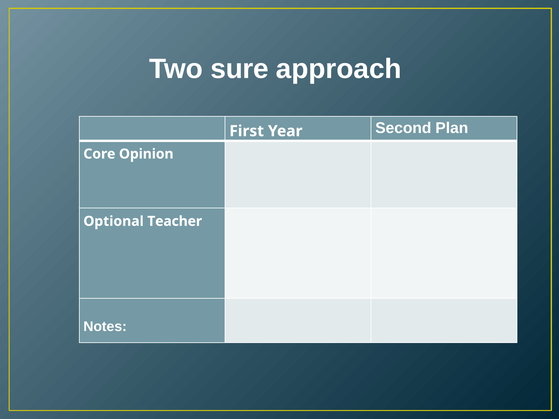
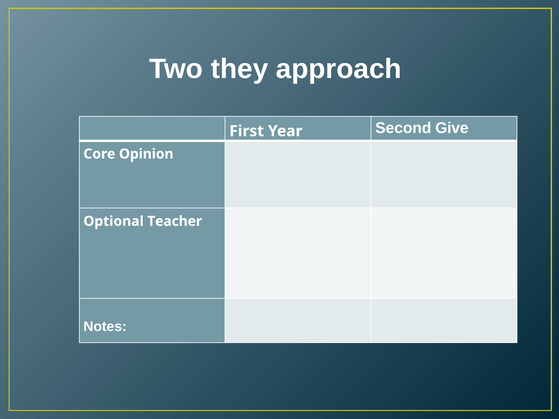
sure: sure -> they (239, 69)
Plan: Plan -> Give (452, 128)
